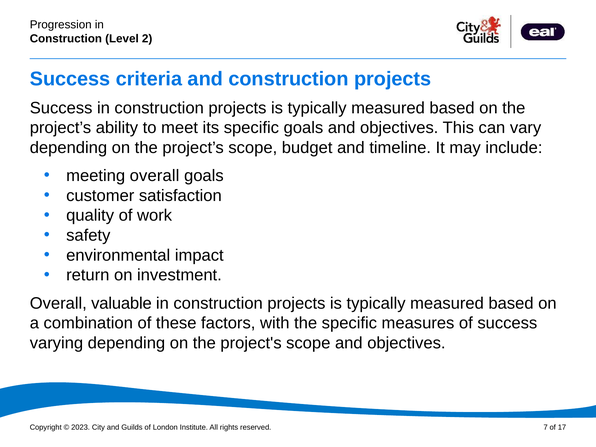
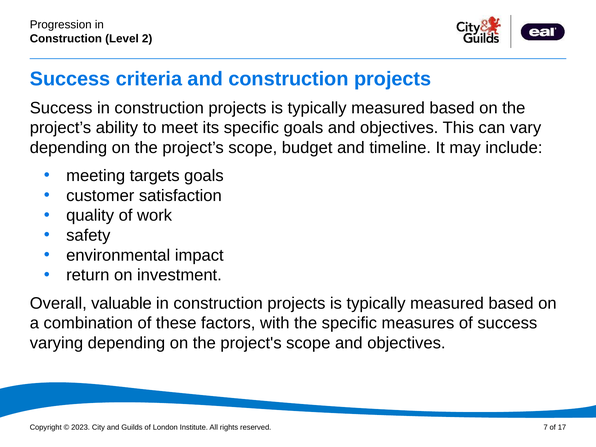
meeting overall: overall -> targets (155, 176)
